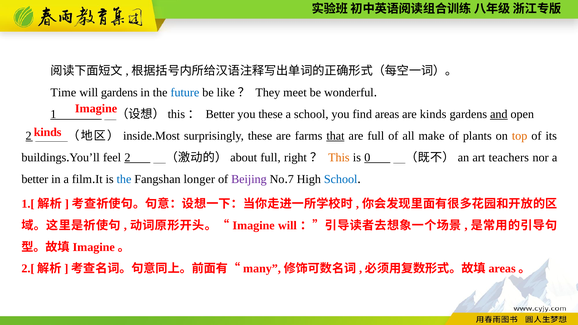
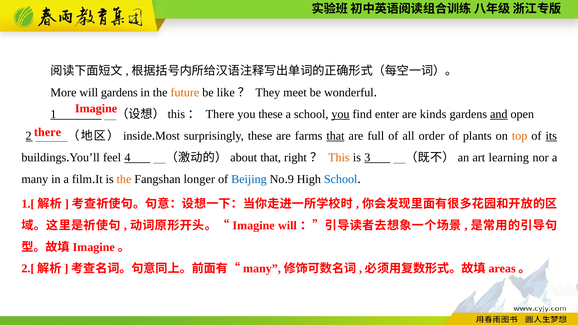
Time: Time -> More (63, 92)
future colour: blue -> orange (185, 92)
Better: Better -> There (220, 114)
you underline: none -> present (340, 114)
areas: areas -> enter (387, 114)
kinds: kinds -> there (48, 132)
make: make -> order (432, 136)
its underline: none -> present (551, 136)
feel 2: 2 -> 4 (127, 157)
full: full -> that (271, 157)
0: 0 -> 3 (367, 157)
teachers: teachers -> learning (509, 157)
better: better -> many (35, 179)
the colour: blue -> orange (124, 179)
Beijing colour: purple -> blue (249, 179)
7: 7 -> 9 (291, 179)
